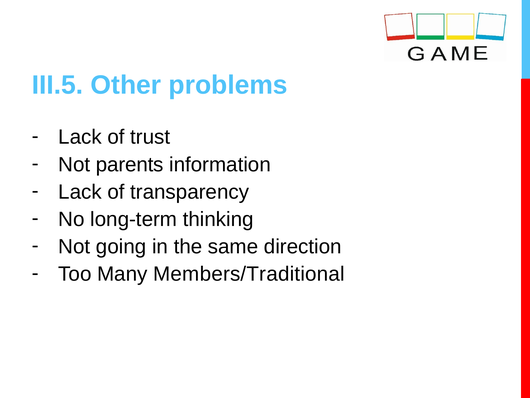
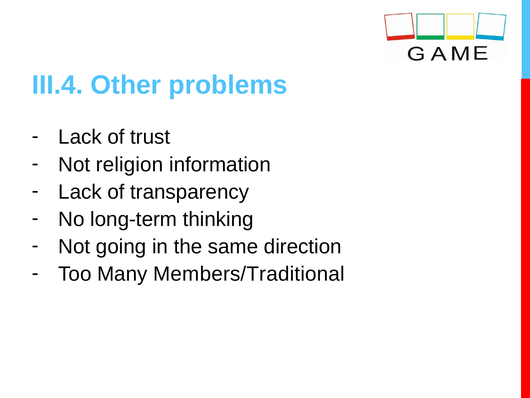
III.5: III.5 -> III.4 (58, 85)
parents: parents -> religion (130, 164)
